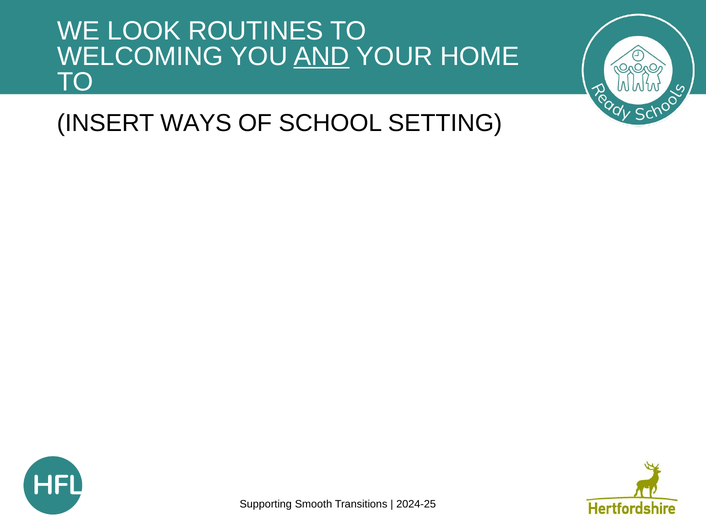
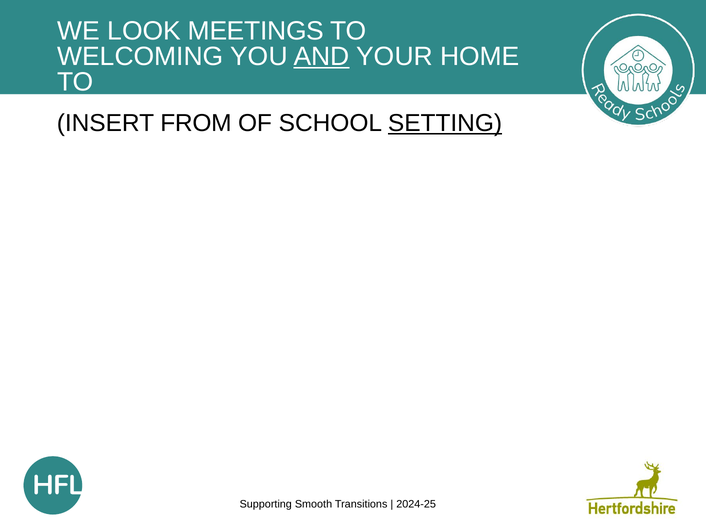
ROUTINES: ROUTINES -> MEETINGS (256, 31)
WAYS: WAYS -> FROM (196, 123)
SETTING underline: none -> present (445, 123)
